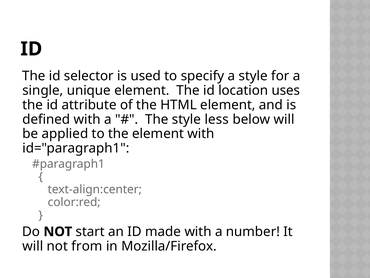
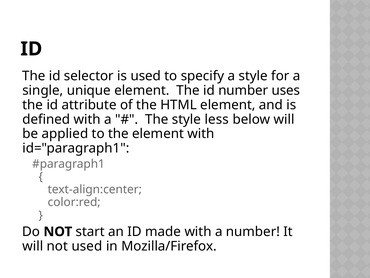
id location: location -> number (243, 90)
not from: from -> used (87, 246)
